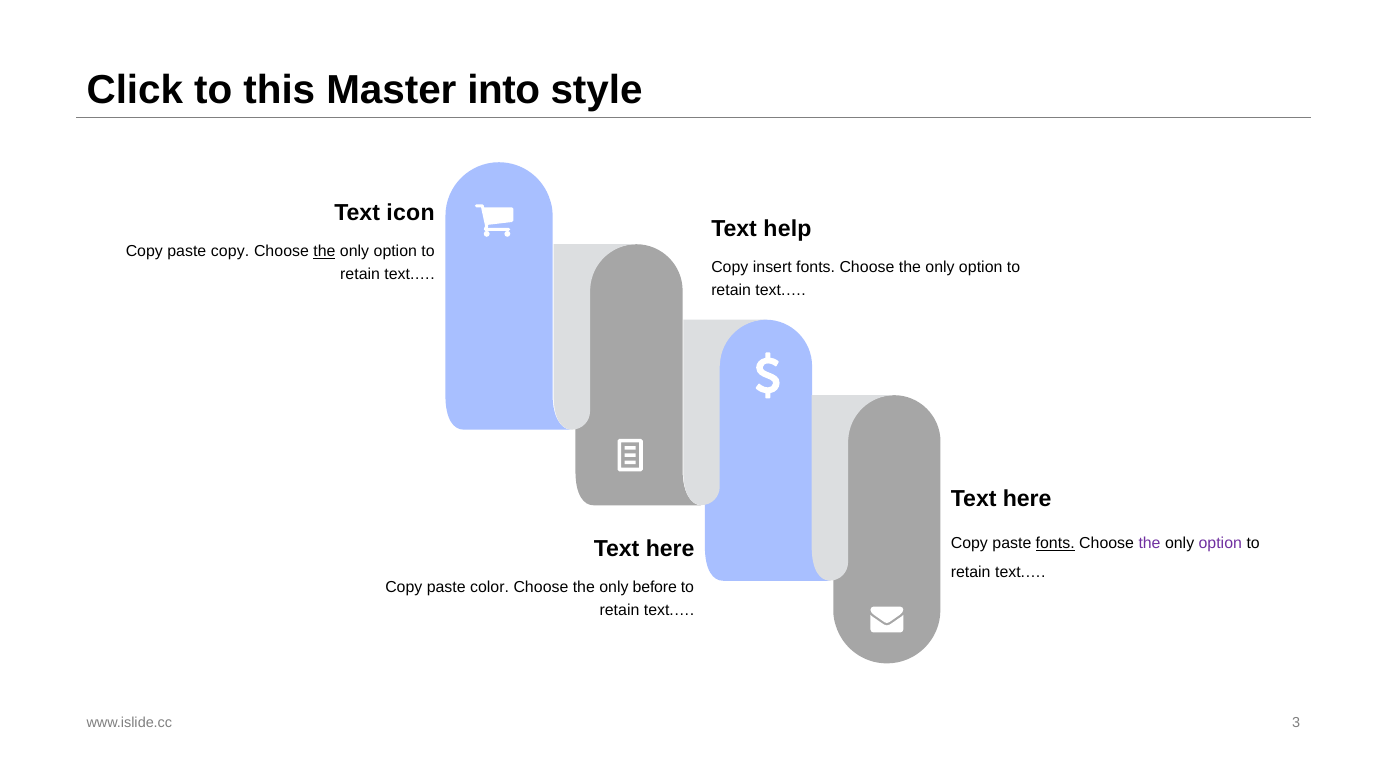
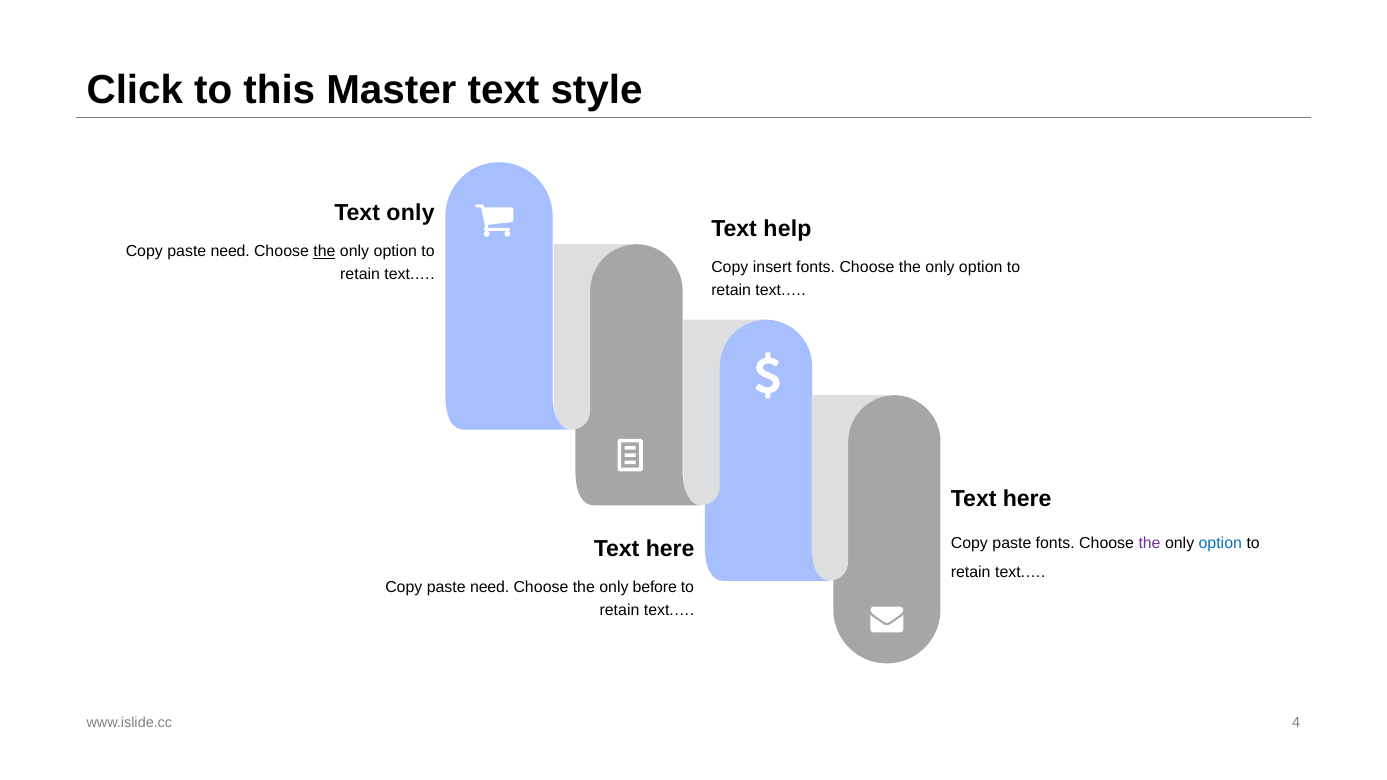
Master into: into -> text (504, 90)
Text icon: icon -> only (411, 213)
copy: copy -> need (230, 251)
fonts underline: present -> none (1055, 544)
option colour: purple -> blue (1220, 544)
color: color -> need (490, 588)
3: 3 -> 4 (1296, 723)
